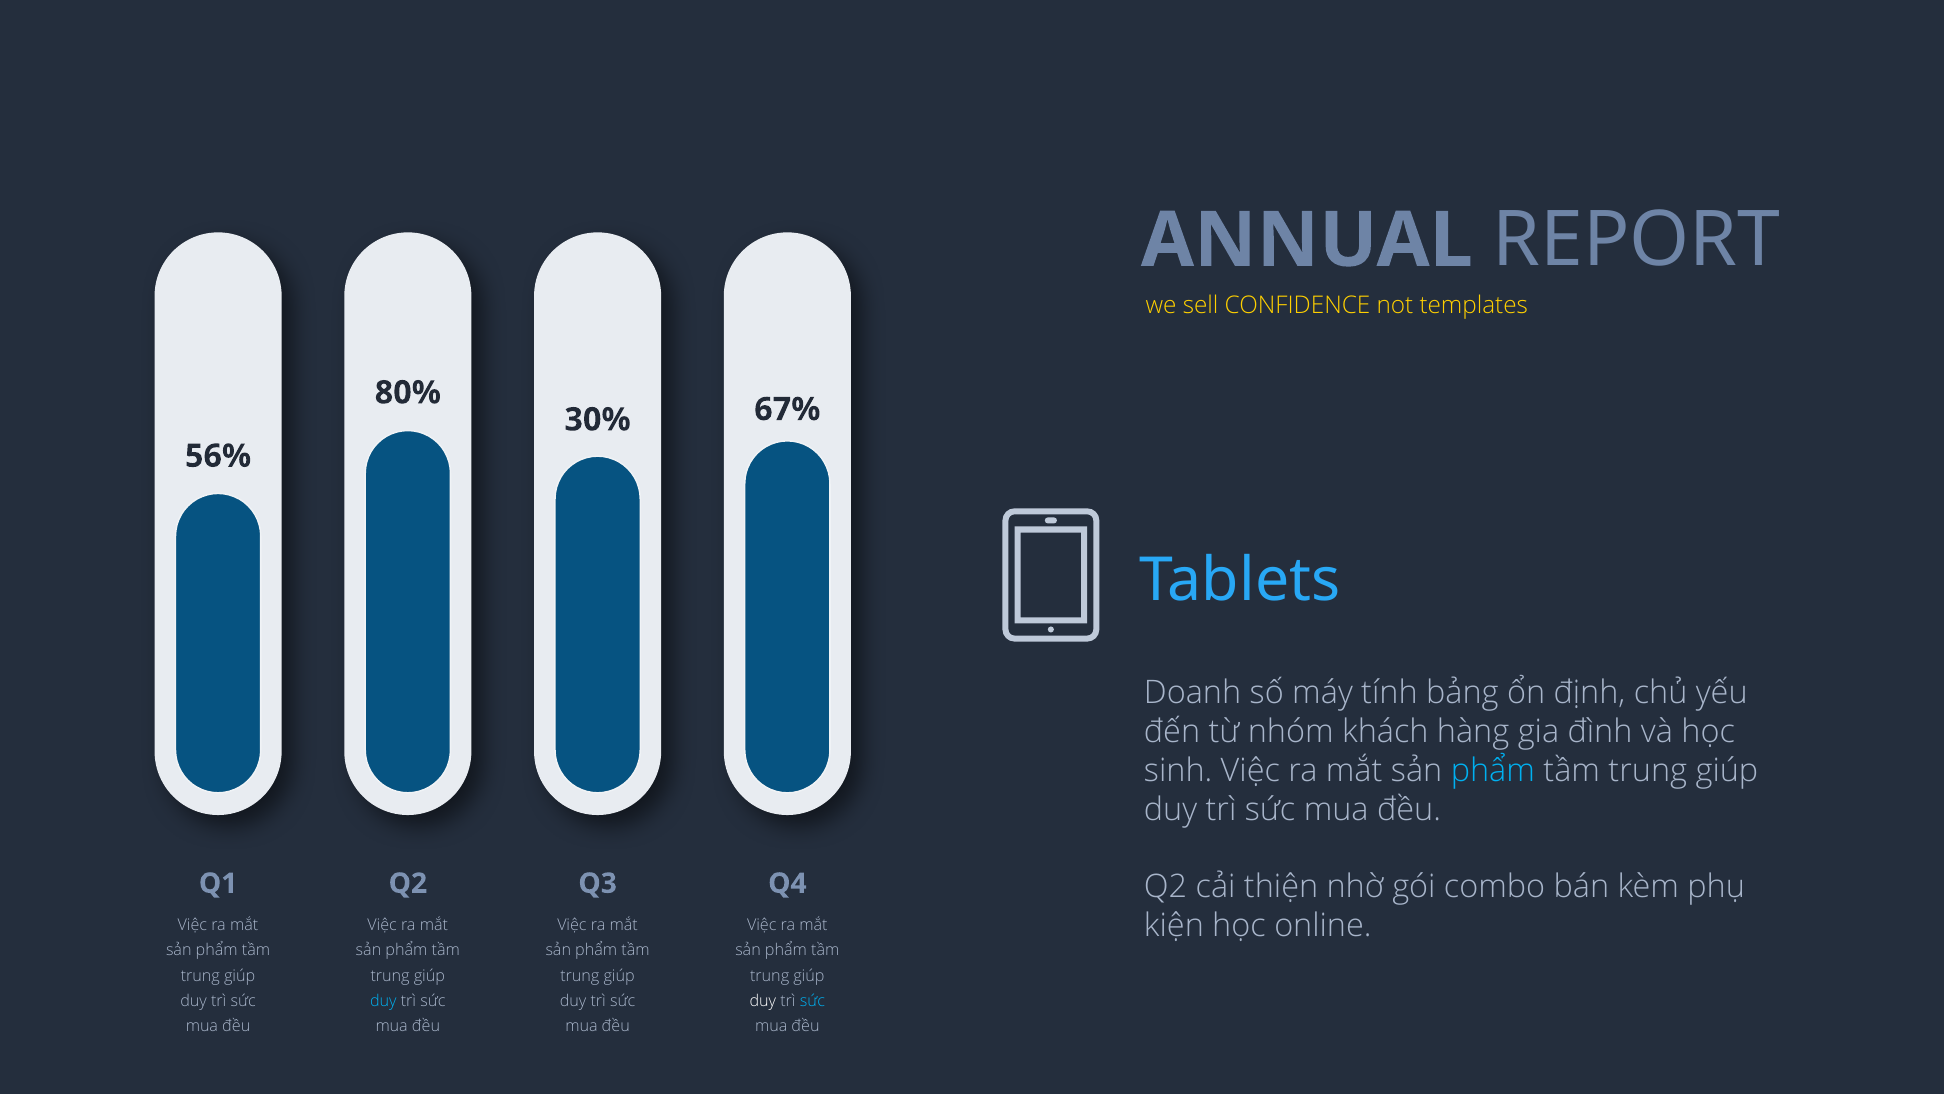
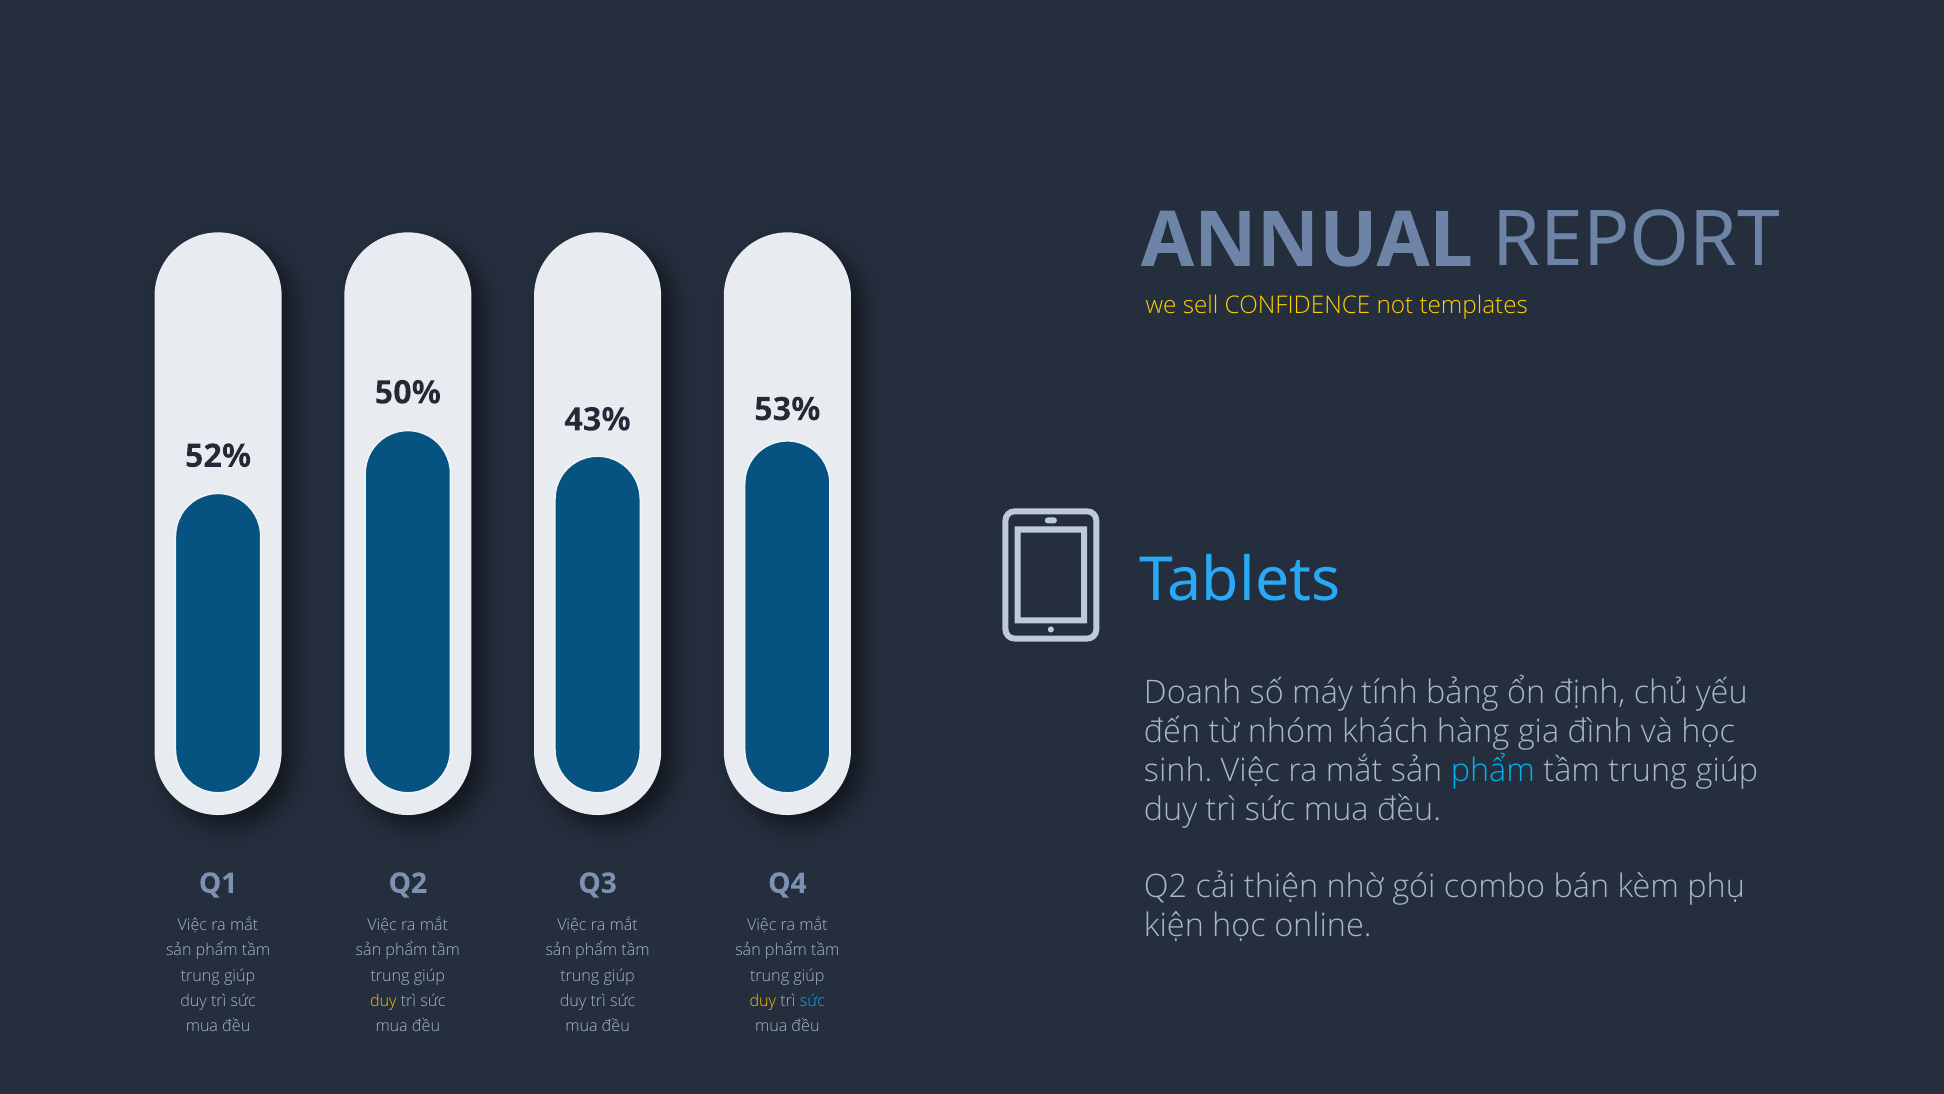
80%: 80% -> 50% (408, 393)
67%: 67% -> 53% (787, 409)
30%: 30% -> 43% (598, 420)
56%: 56% -> 52% (218, 456)
duy colour: light blue -> yellow (383, 1001)
duy colour: white -> yellow (763, 1001)
